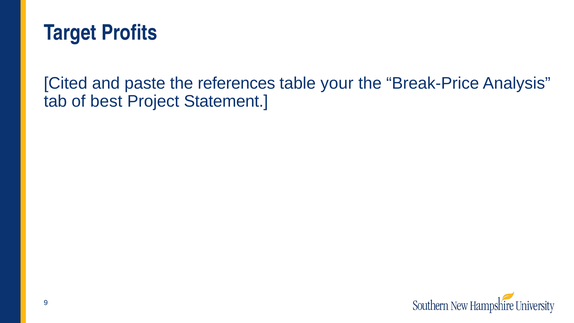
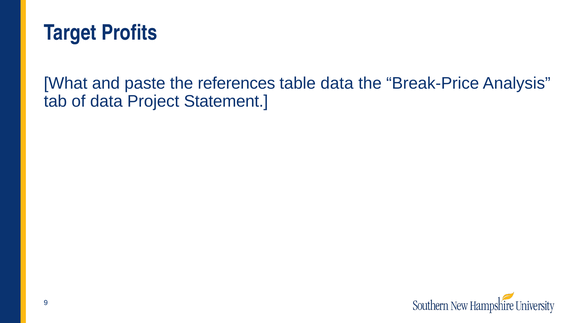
Cited: Cited -> What (66, 83)
table your: your -> data (337, 83)
of best: best -> data (106, 101)
